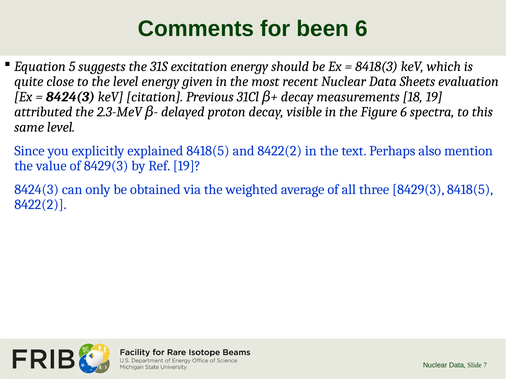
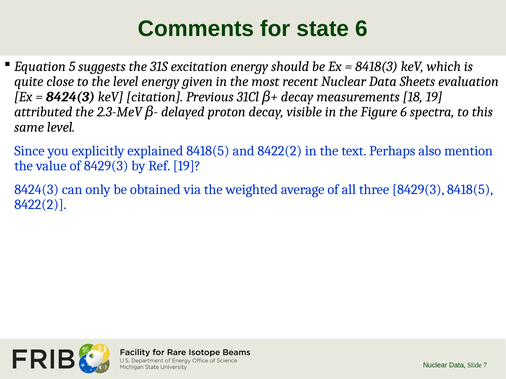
been: been -> state (323, 29)
